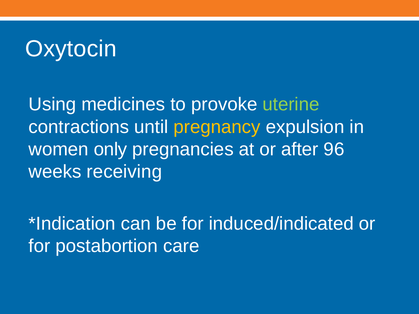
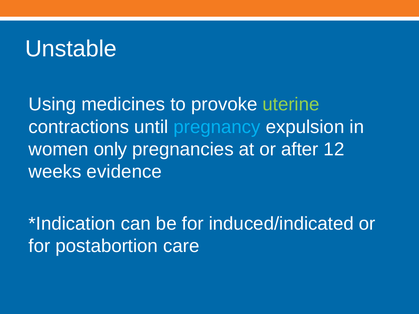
Oxytocin: Oxytocin -> Unstable (71, 49)
pregnancy colour: yellow -> light blue (217, 127)
96: 96 -> 12 (334, 149)
receiving: receiving -> evidence (124, 172)
